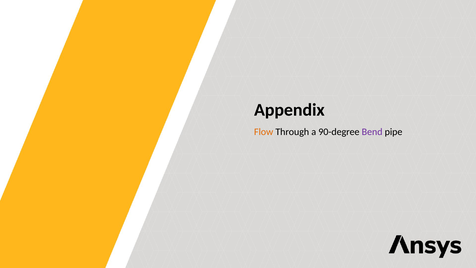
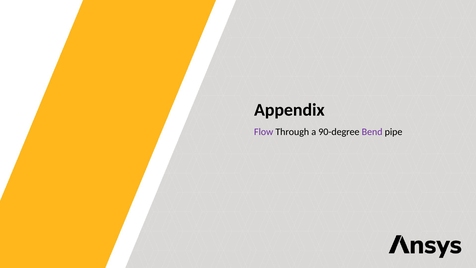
Flow colour: orange -> purple (264, 132)
